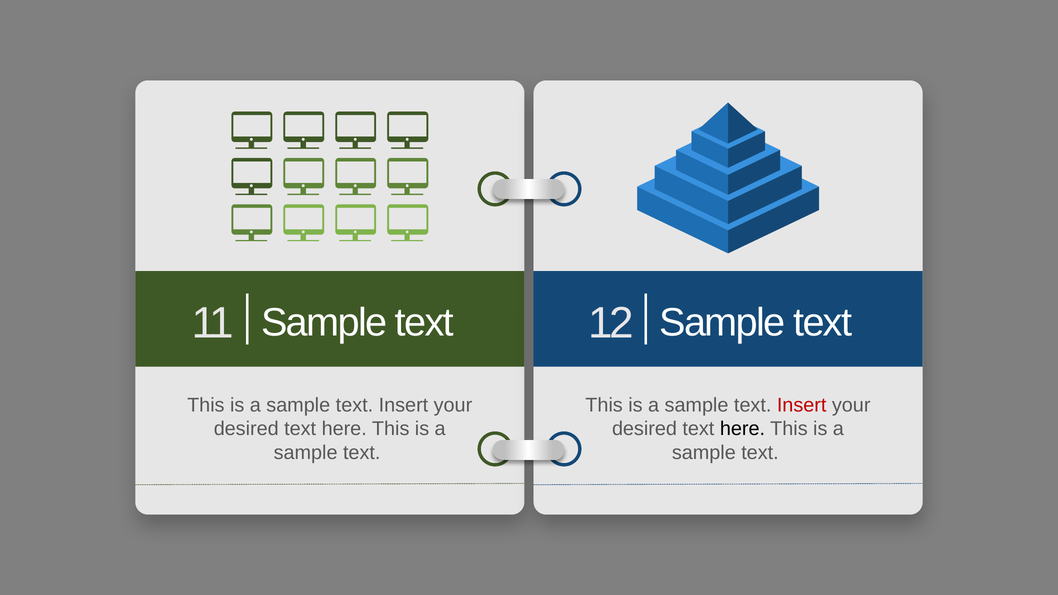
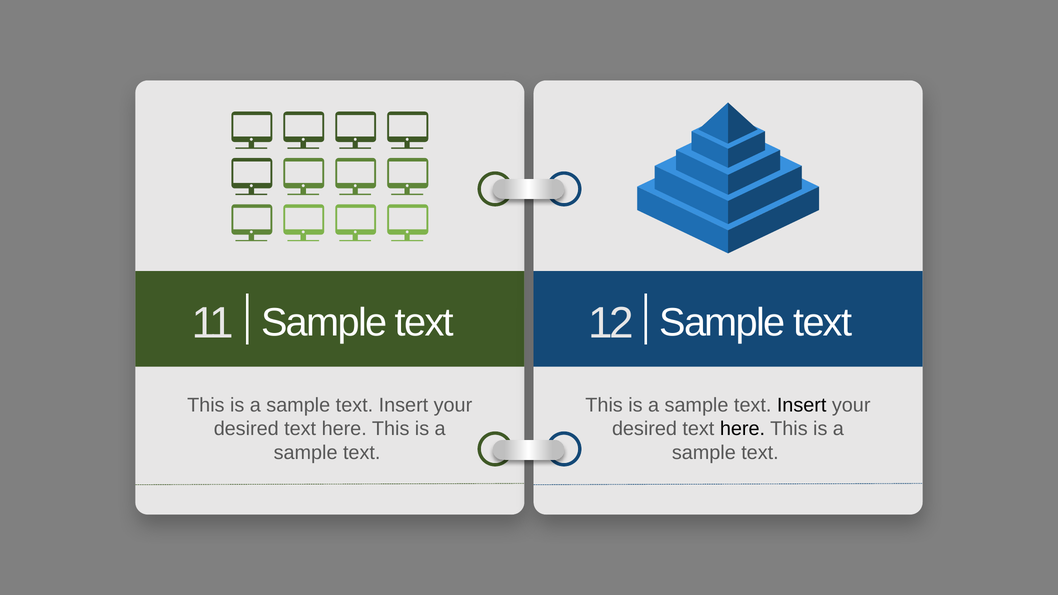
Insert colour: red -> black (802, 405)
